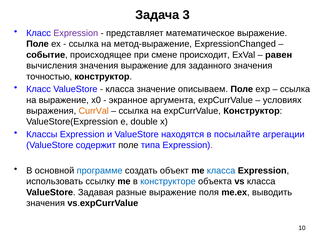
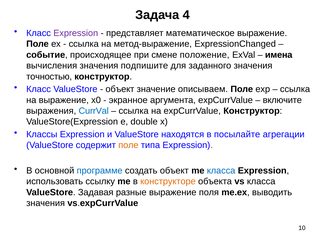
3: 3 -> 4 (186, 15)
происходит: происходит -> положение (205, 55)
равен: равен -> имена (279, 55)
значения выражение: выражение -> подпишите (144, 66)
класса: класса -> объект (120, 89)
условиях: условиях -> включите (282, 100)
CurrVal colour: orange -> blue (94, 111)
поле colour: black -> orange (128, 145)
конструкторе colour: blue -> orange (168, 181)
